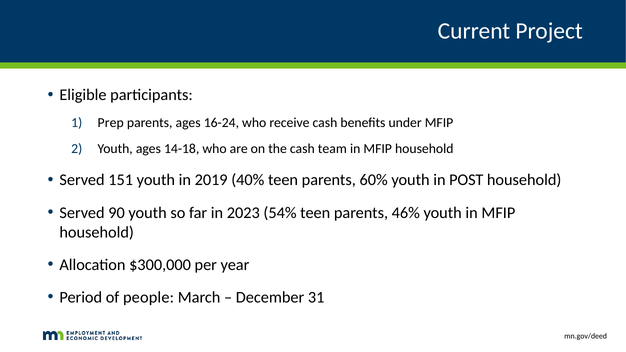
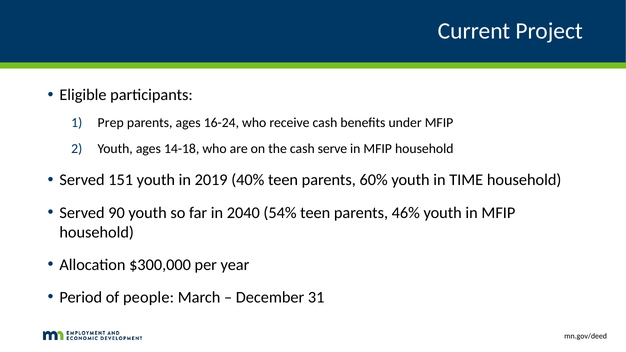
team: team -> serve (332, 149)
POST: POST -> TIME (466, 180)
2023: 2023 -> 2040 (243, 213)
